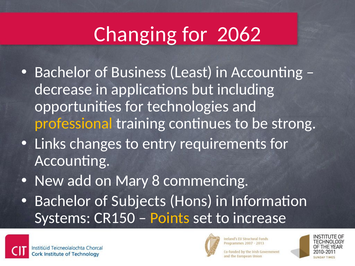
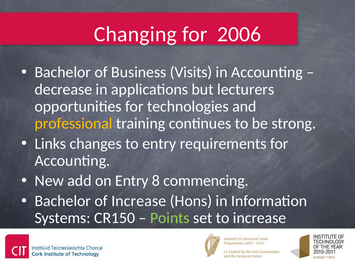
2062: 2062 -> 2006 (239, 34)
Least: Least -> Visits (191, 72)
including: including -> lecturers (246, 89)
on Mary: Mary -> Entry (132, 181)
of Subjects: Subjects -> Increase (139, 201)
Points colour: yellow -> light green (170, 218)
